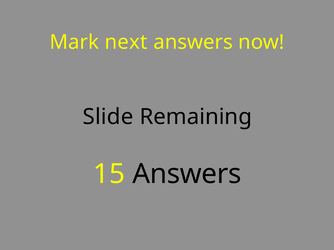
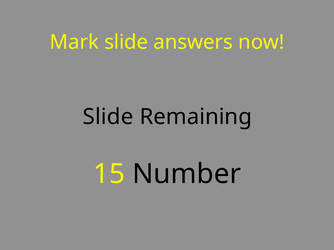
Mark next: next -> slide (126, 42)
15 Answers: Answers -> Number (187, 174)
